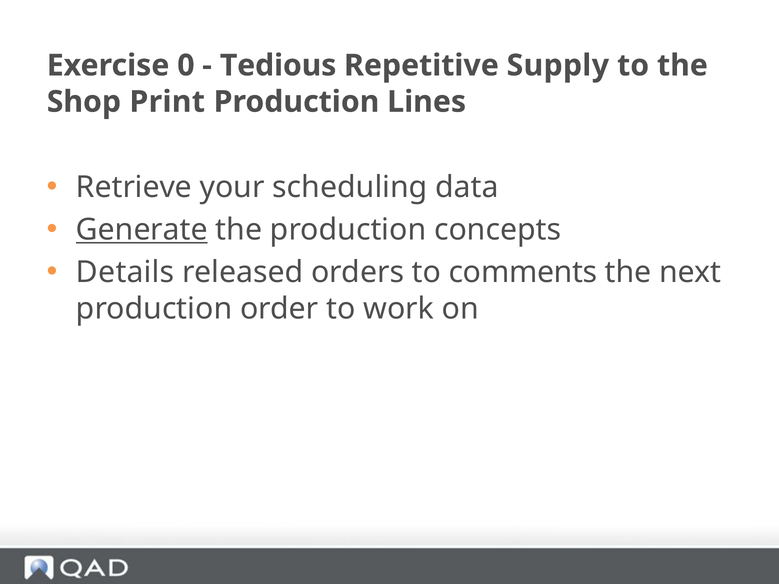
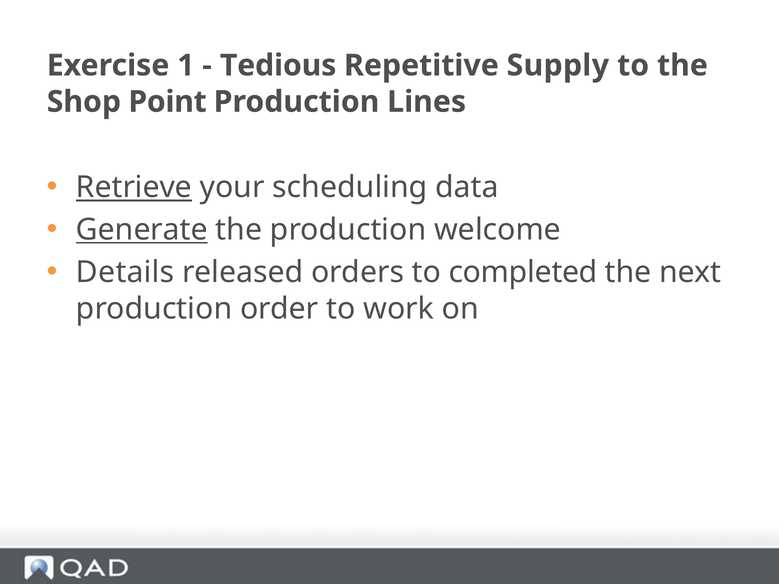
0: 0 -> 1 (186, 65)
Print: Print -> Point (168, 102)
Retrieve underline: none -> present (134, 187)
concepts: concepts -> welcome (498, 230)
comments: comments -> completed (523, 272)
